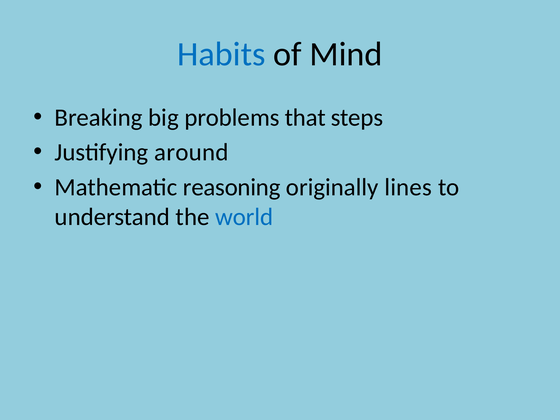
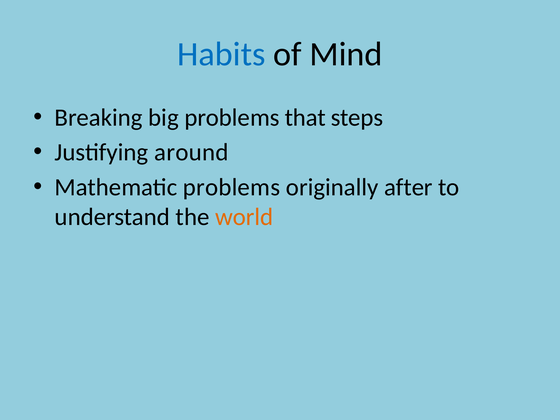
Mathematic reasoning: reasoning -> problems (232, 187)
lines: lines -> after (408, 187)
world colour: blue -> orange (244, 217)
